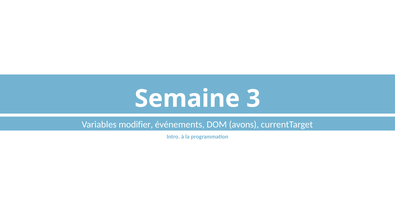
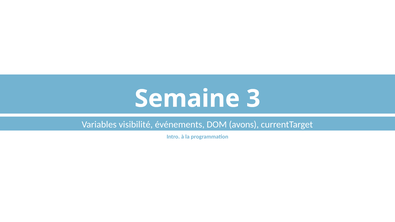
modifier: modifier -> visibilité (136, 125)
